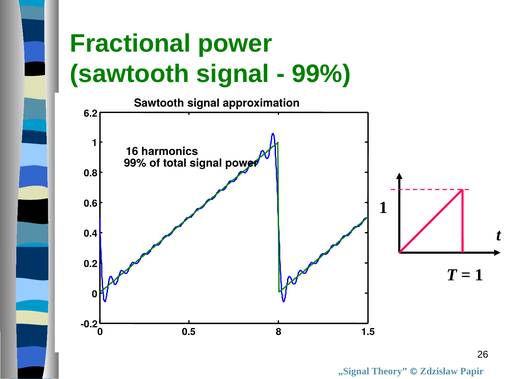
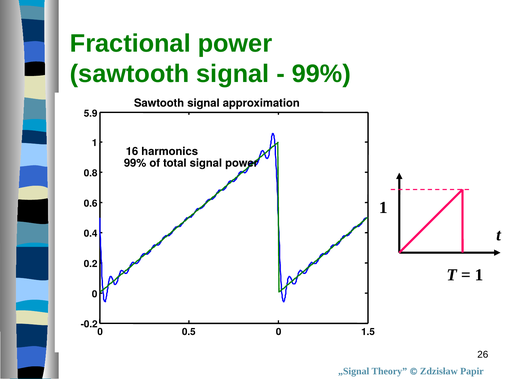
6.2: 6.2 -> 5.9 (91, 114)
0.5 8: 8 -> 0 (279, 332)
